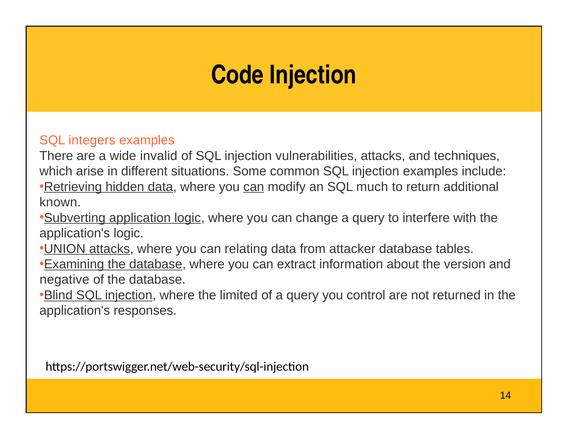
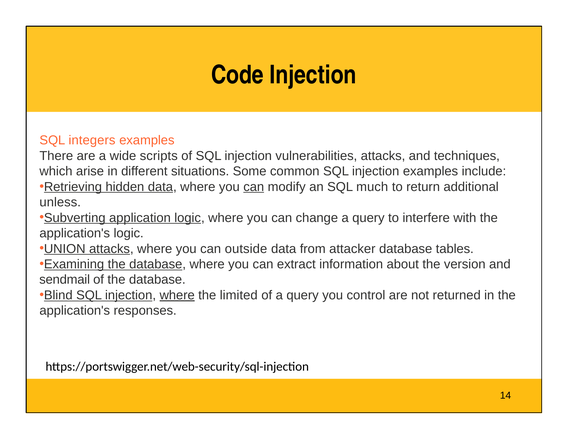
invalid: invalid -> scripts (159, 156)
known: known -> unless (60, 202)
relating: relating -> outside (246, 249)
negative: negative -> sendmail (65, 280)
where underline: none -> present (177, 295)
